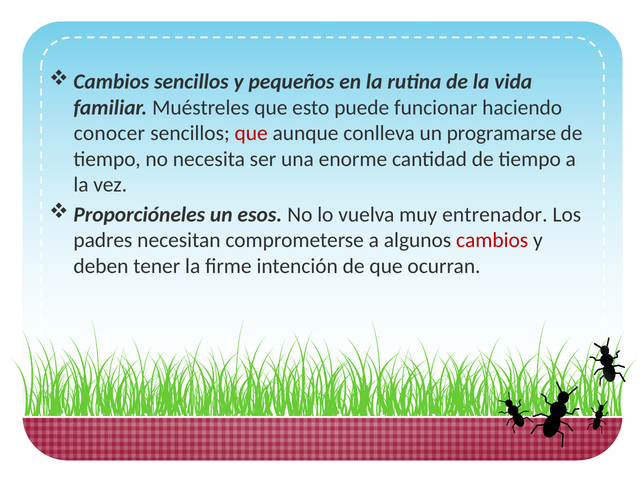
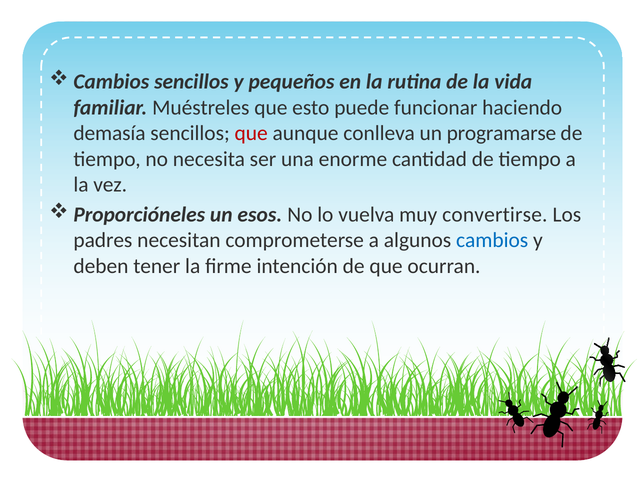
conocer: conocer -> demasía (109, 133)
entrenador: entrenador -> convertirse (495, 215)
cambios colour: red -> blue (492, 240)
